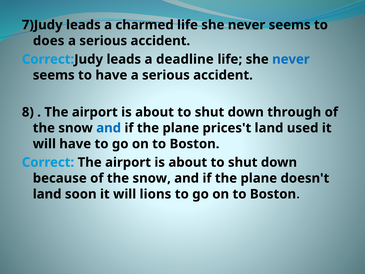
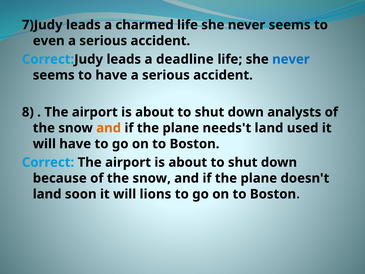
does: does -> even (49, 41)
through: through -> analysts (294, 112)
and colour: blue -> orange (109, 128)
prices't: prices't -> needs't (227, 128)
